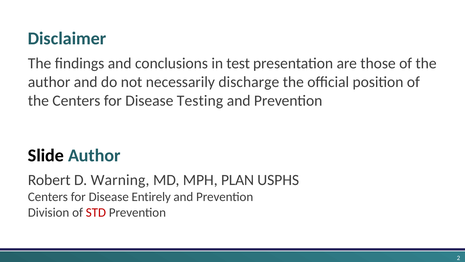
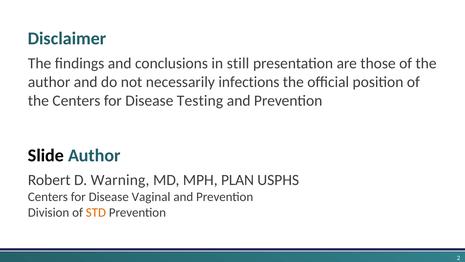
test: test -> still (238, 63)
discharge: discharge -> infections (249, 82)
Entirely: Entirely -> Vaginal (151, 197)
STD colour: red -> orange (96, 212)
